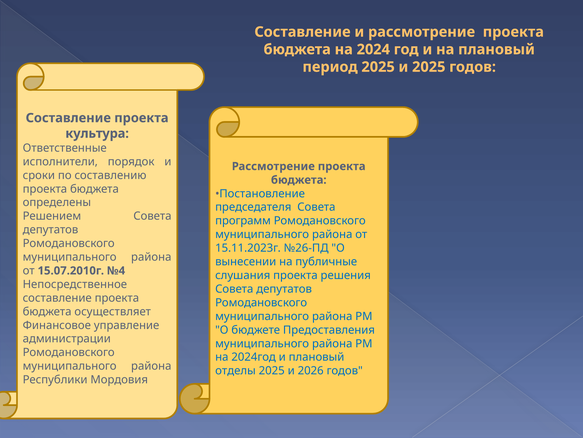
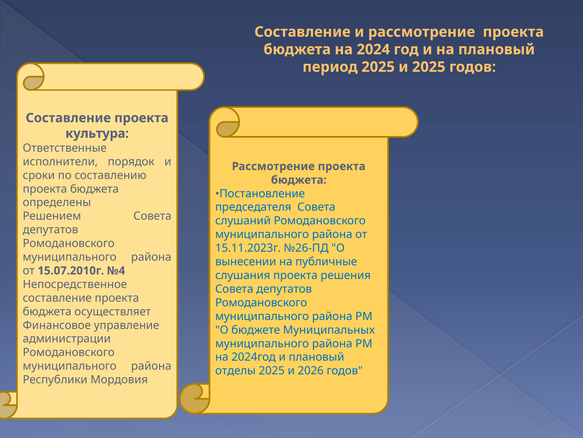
программ: программ -> слушаний (243, 221)
Предоставления: Предоставления -> Муниципальных (329, 329)
